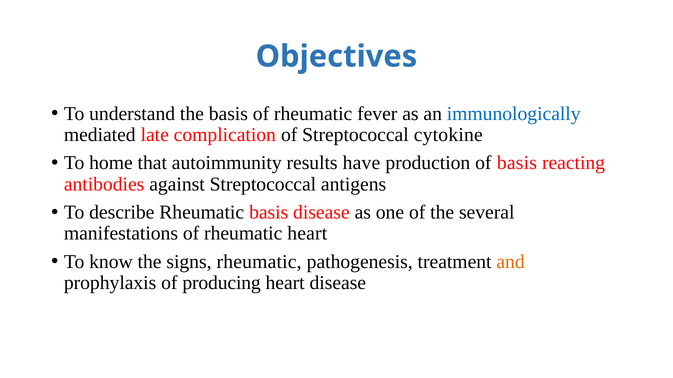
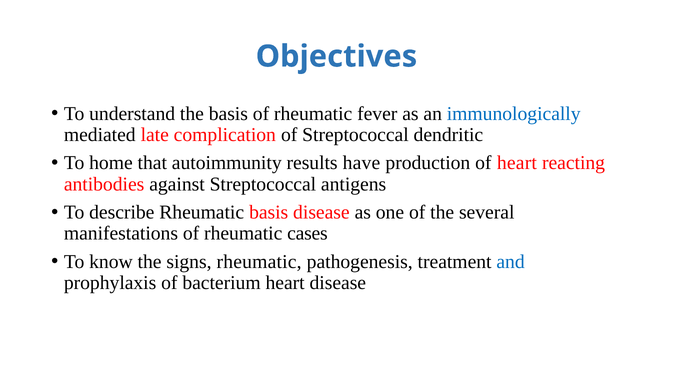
cytokine: cytokine -> dendritic (448, 135)
of basis: basis -> heart (517, 163)
rheumatic heart: heart -> cases (307, 234)
and colour: orange -> blue (511, 262)
producing: producing -> bacterium (222, 283)
